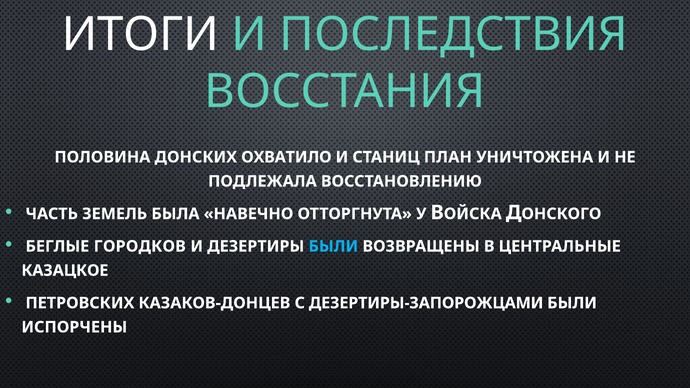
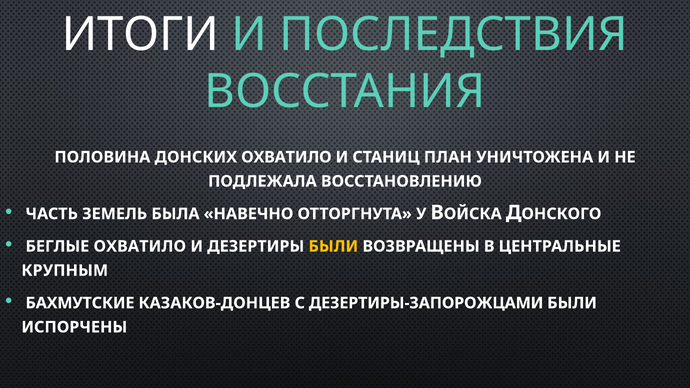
БЕГЛЫЕ ГОРОДКОВ: ГОРОДКОВ -> ОХВАТИЛО (140, 246)
БЫЛИ colour: light blue -> yellow (333, 246)
КАЗАЦКОЕ: КАЗАЦКОЕ -> КРУПНЫМ (65, 271)
ПЕТРОВСКИХ: ПЕТРОВСКИХ -> БАХМУТСКИЕ (80, 303)
